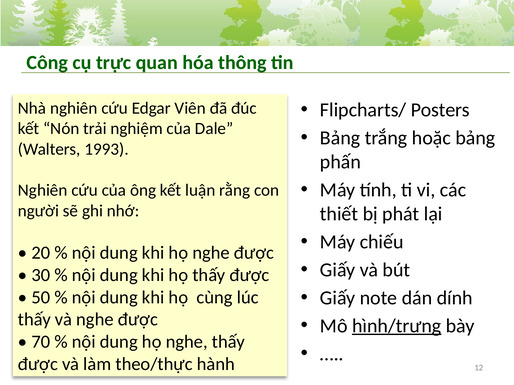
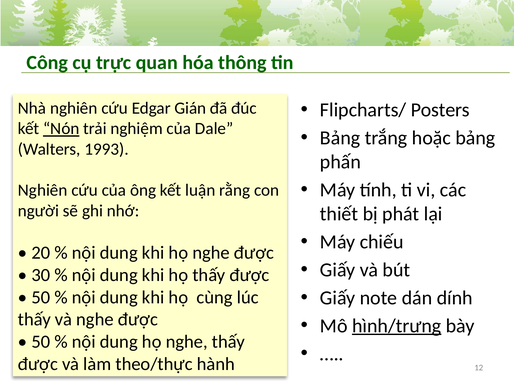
Viên: Viên -> Gián (190, 108)
Nón underline: none -> present (61, 129)
70: 70 -> 50 (41, 342)
